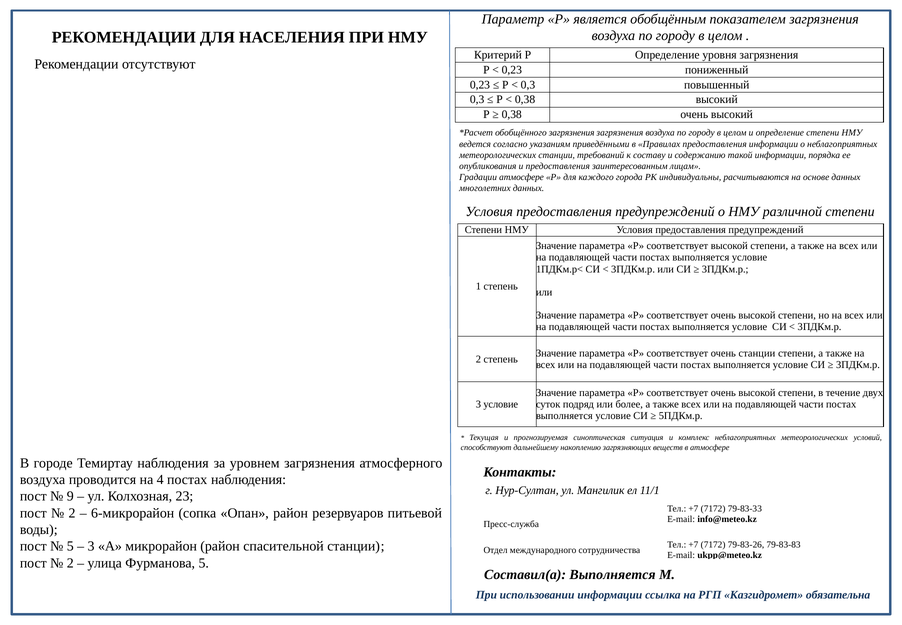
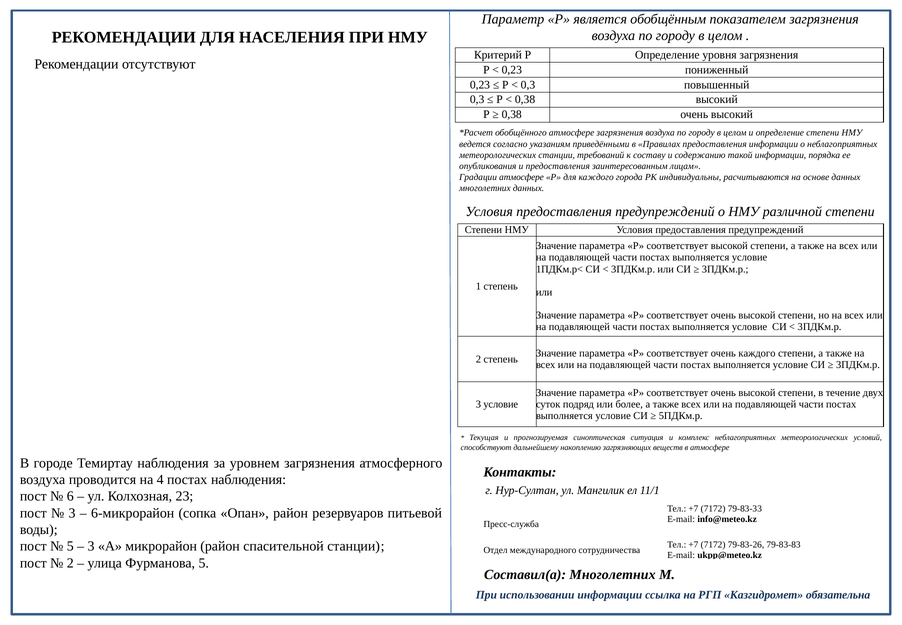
обобщённого загрязнения: загрязнения -> атмосфере (572, 133)
очень станции: станции -> каждого (757, 353)
9: 9 -> 6 (70, 496)
2: 2 -> 3 (72, 513)
Составил(а Выполняется: Выполняется -> Многолетних (613, 574)
